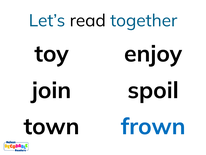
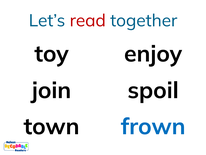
read colour: black -> red (88, 21)
